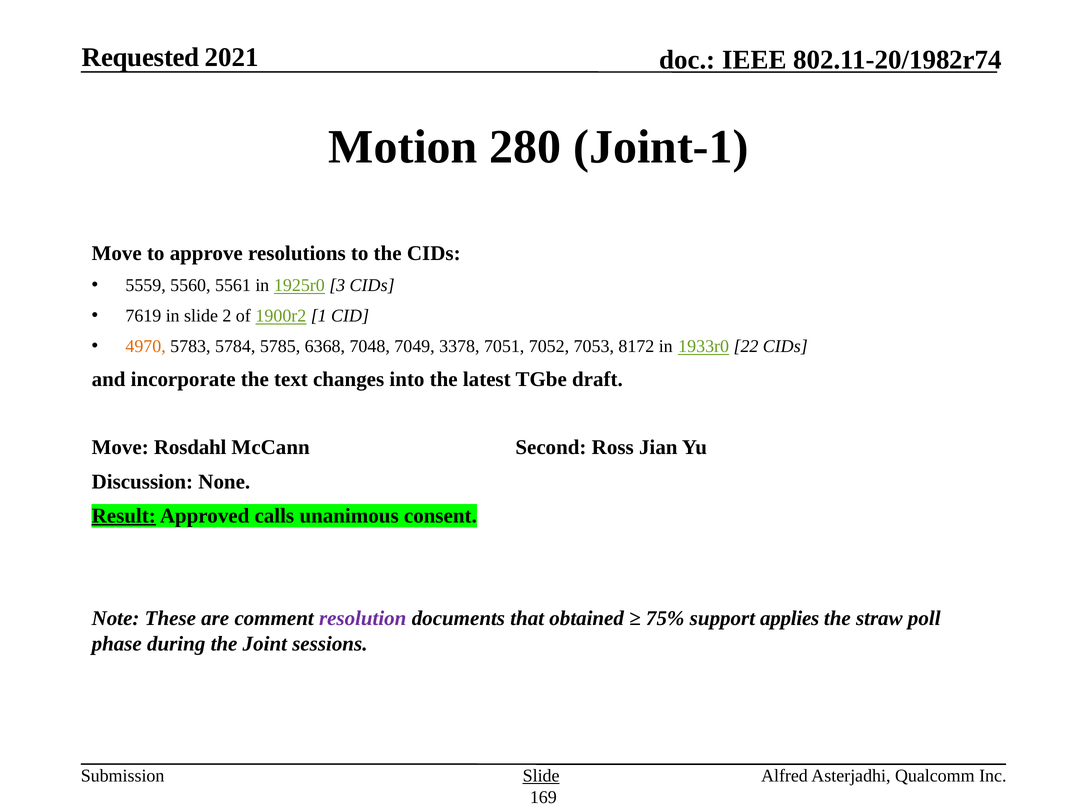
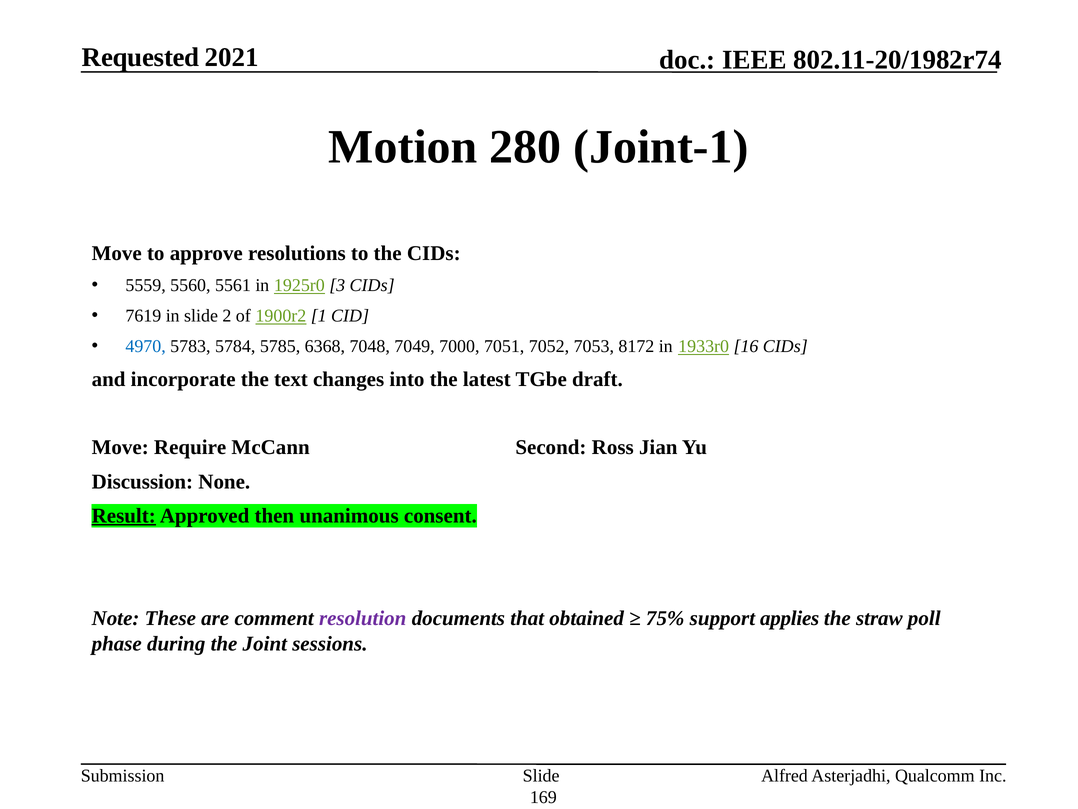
4970 colour: orange -> blue (146, 346)
3378: 3378 -> 7000 (459, 346)
22: 22 -> 16 (746, 346)
Rosdahl: Rosdahl -> Require (190, 447)
calls: calls -> then (274, 516)
Slide underline: present -> none (541, 775)
